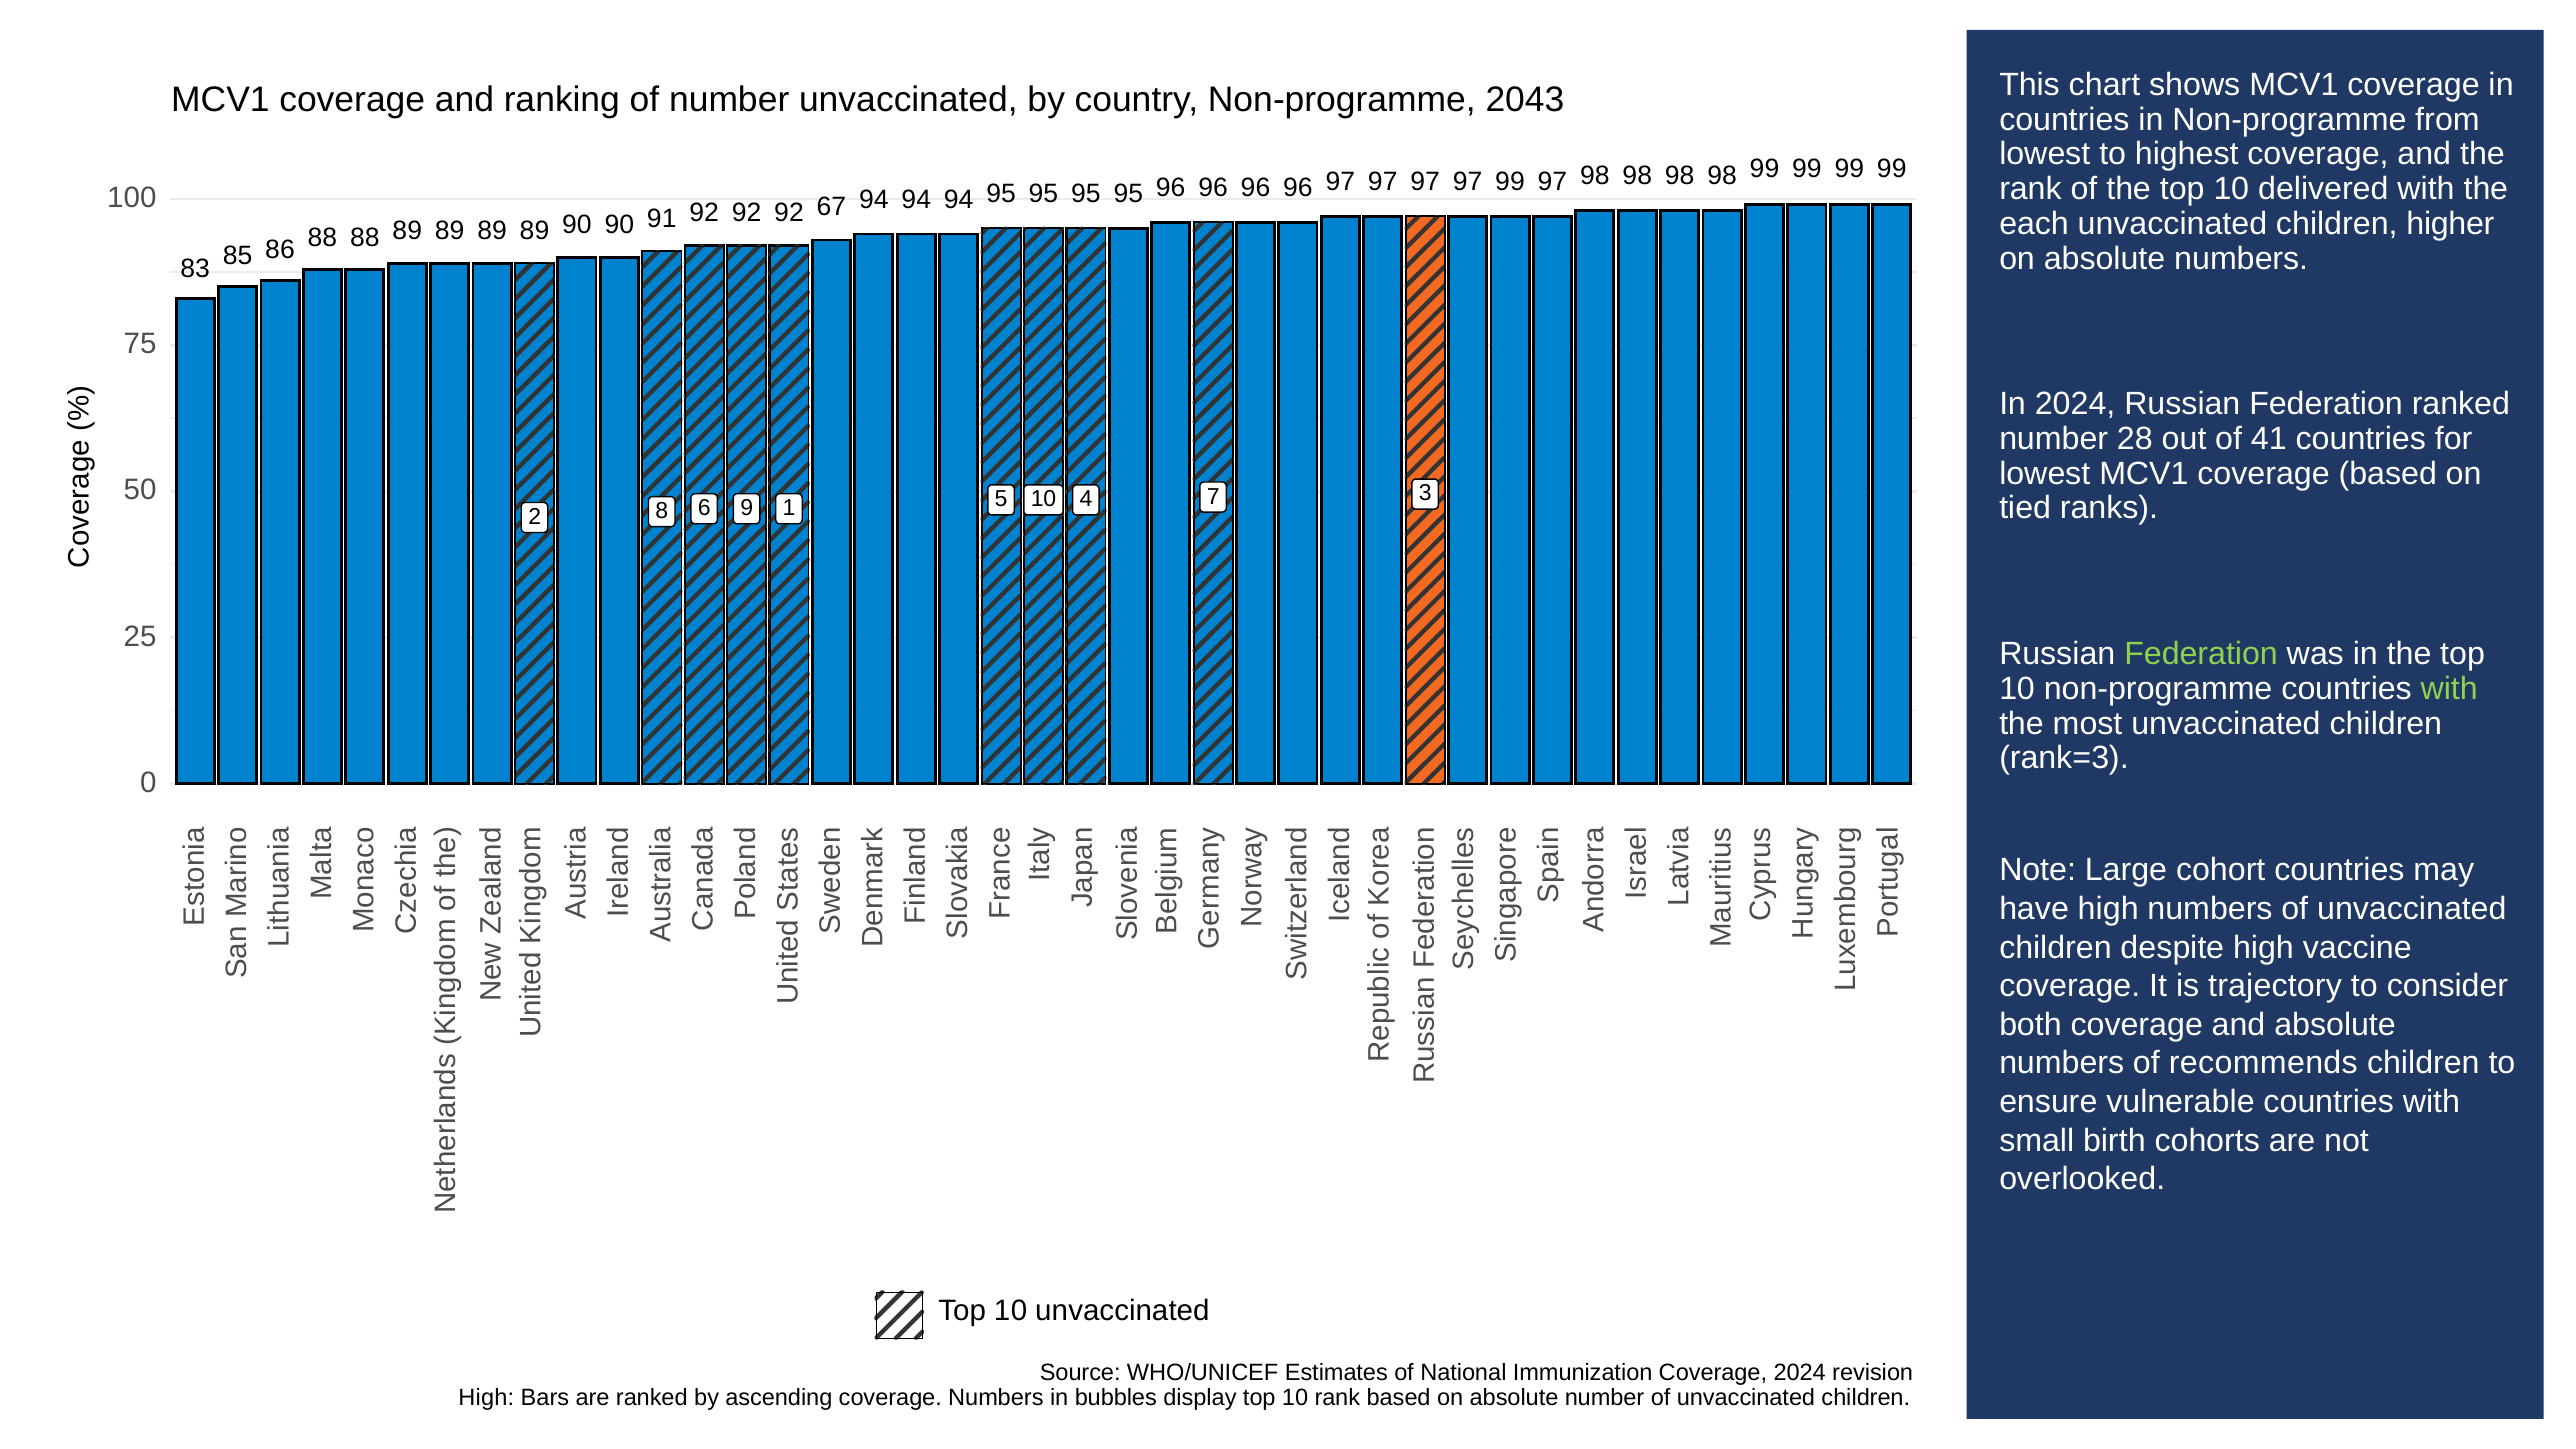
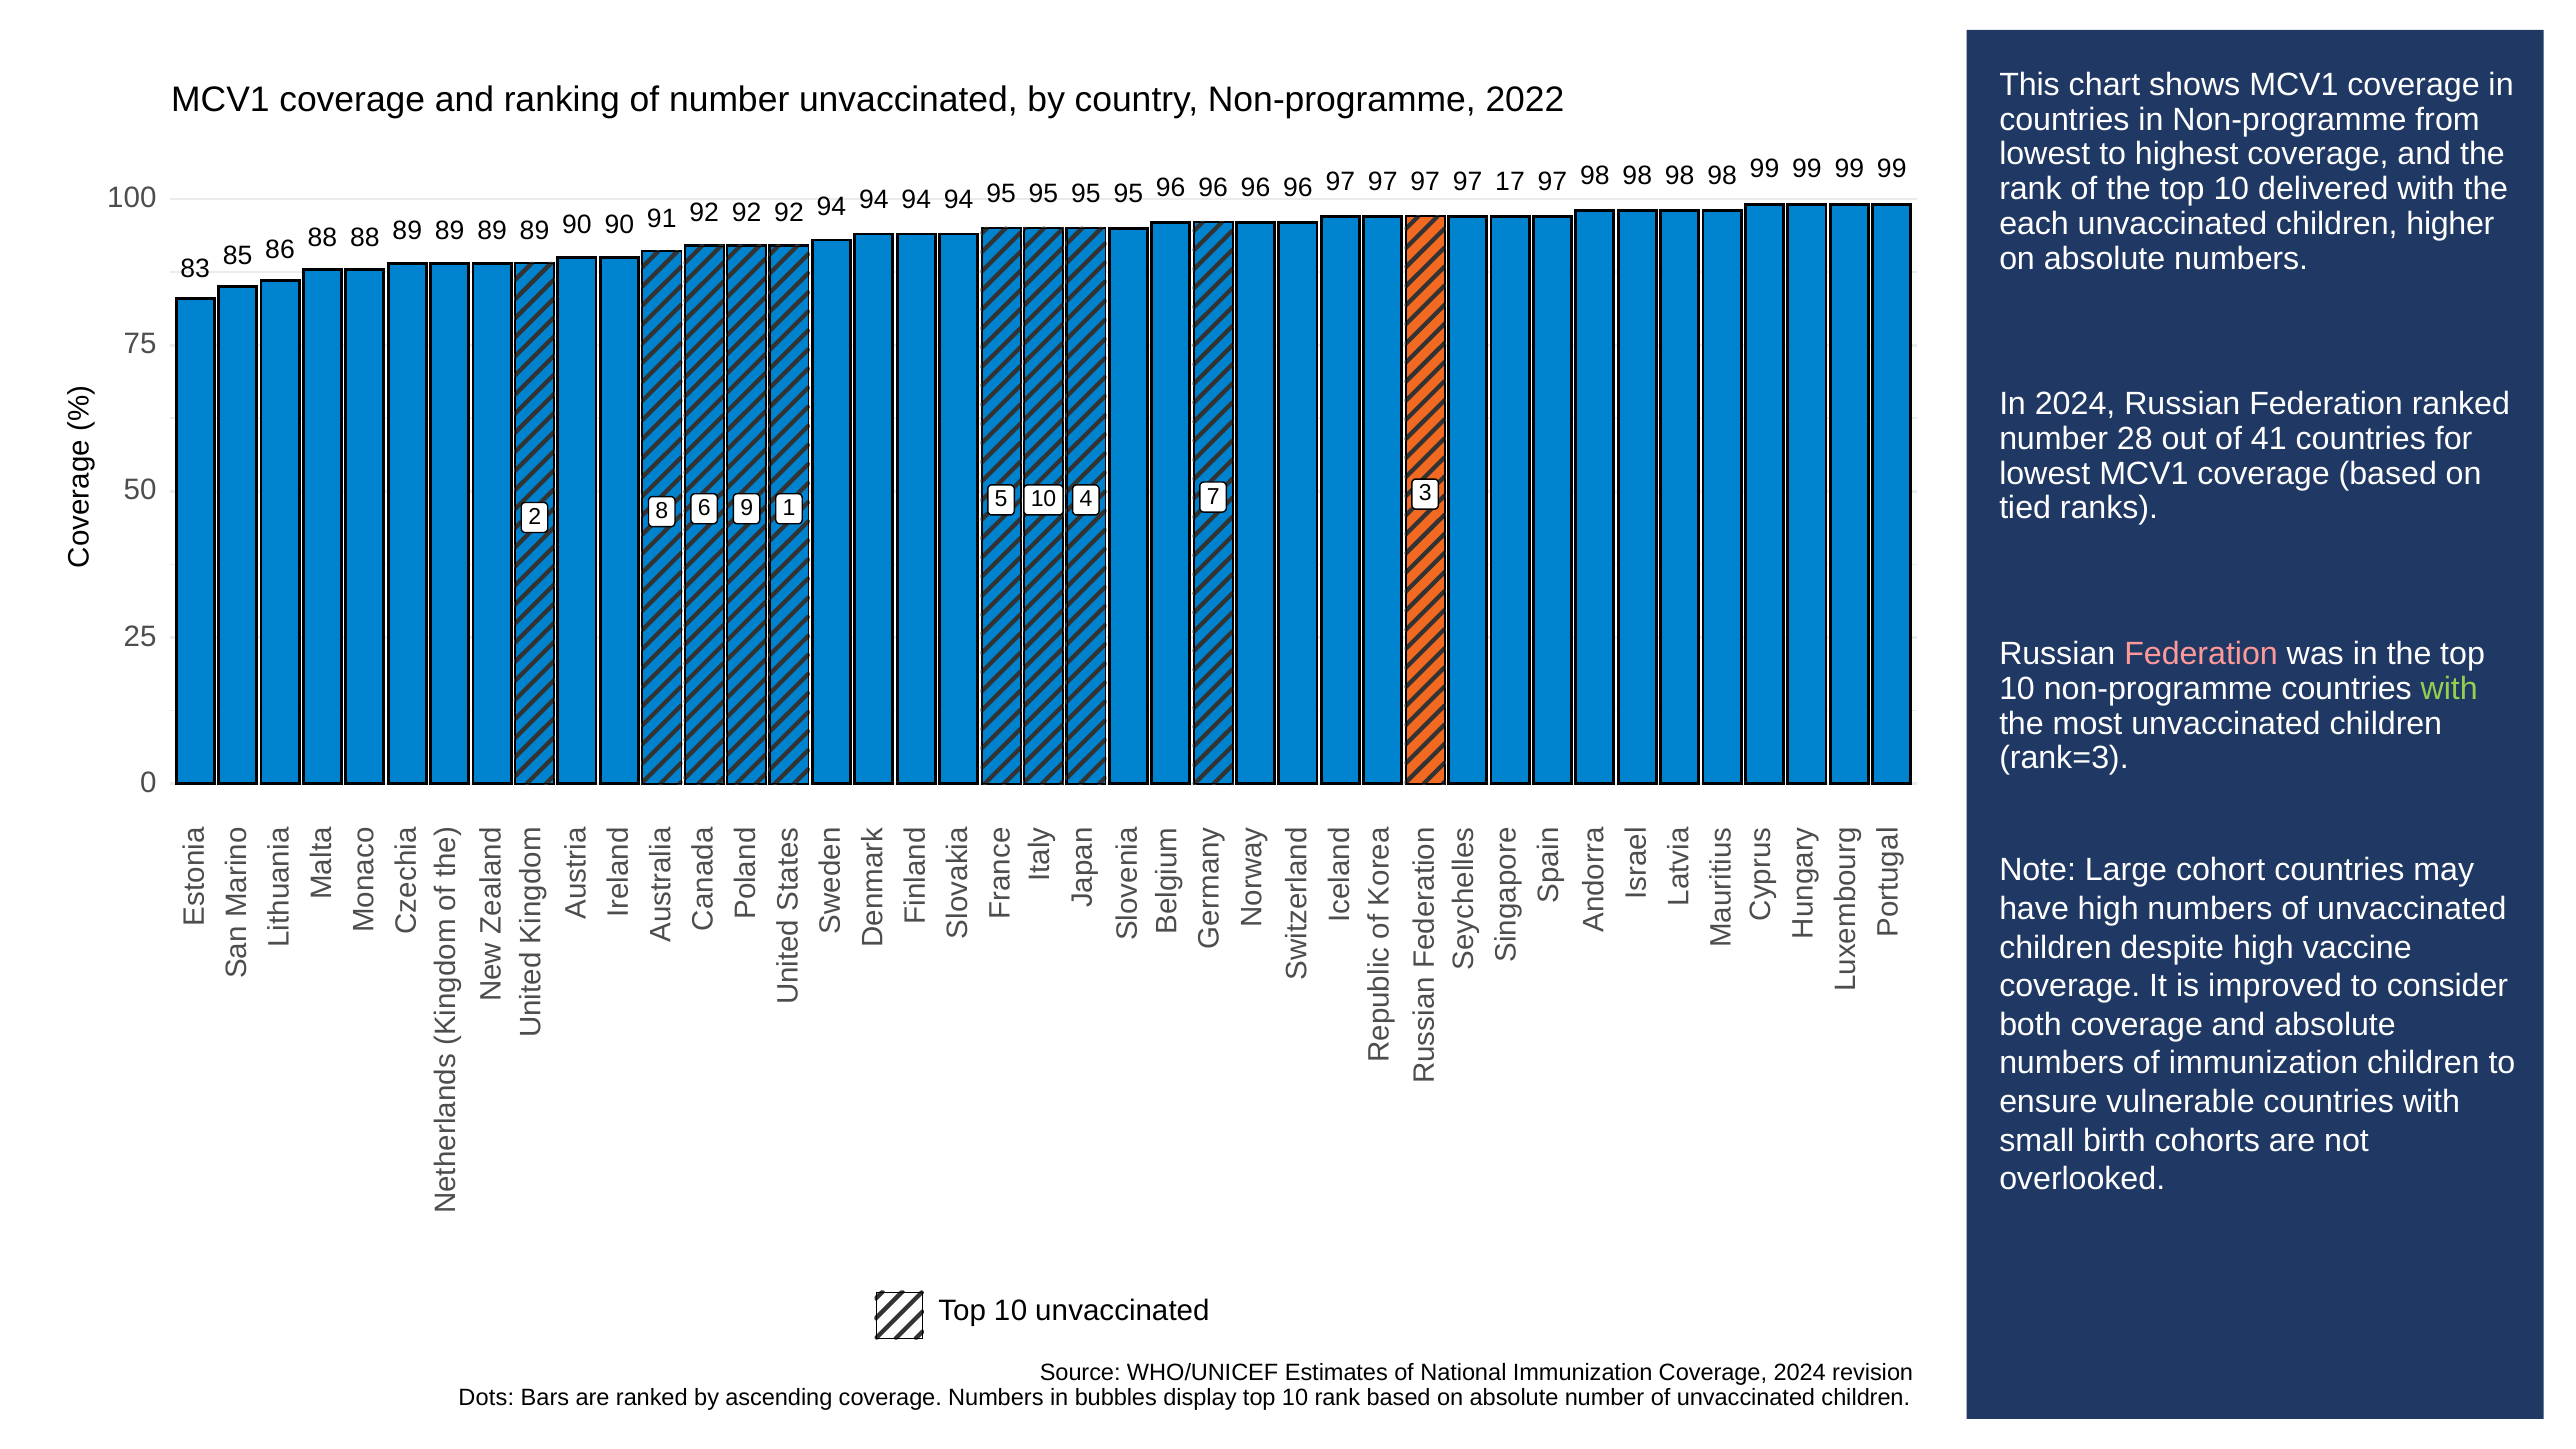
2043: 2043 -> 2022 (1525, 100)
97 99: 99 -> 17 (1510, 182)
92 67: 67 -> 94 (831, 206)
Federation colour: light green -> pink (2201, 654)
trajectory: trajectory -> improved (2275, 986)
of recommends: recommends -> immunization (2264, 1063)
High: High -> Dots (486, 1398)
